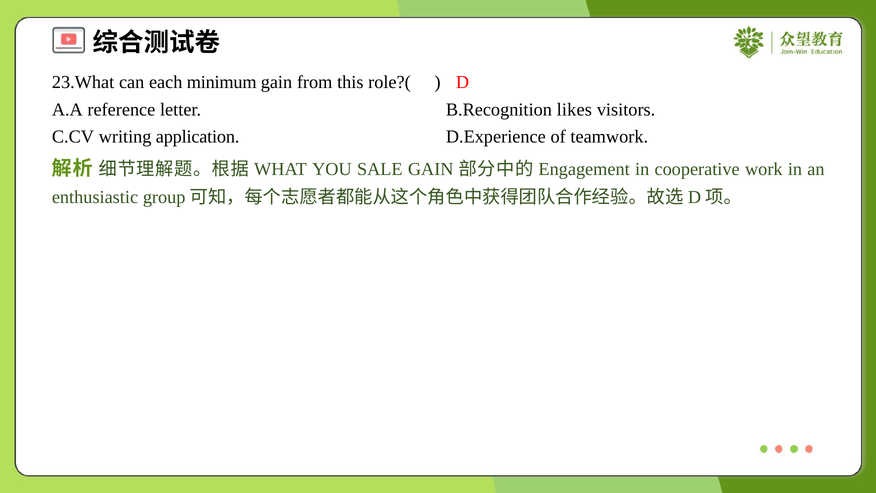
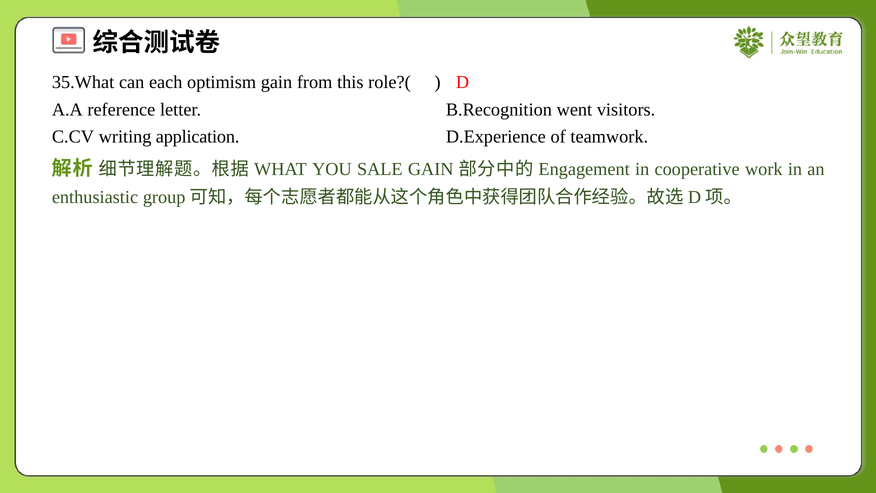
23.What: 23.What -> 35.What (83, 82)
minimum: minimum -> optimism (222, 82)
likes: likes -> went (574, 109)
